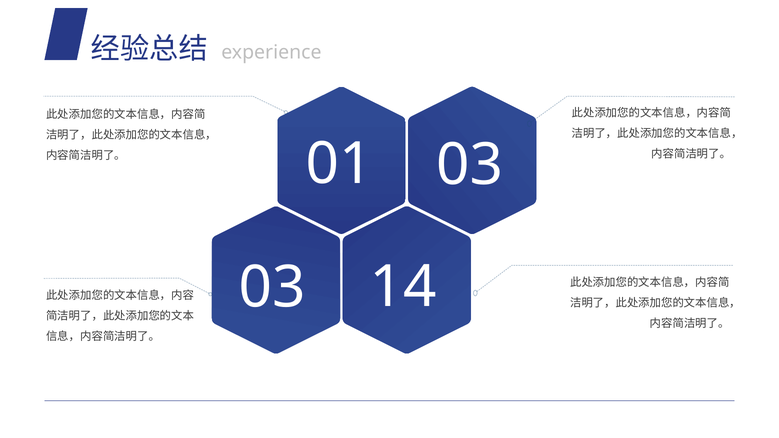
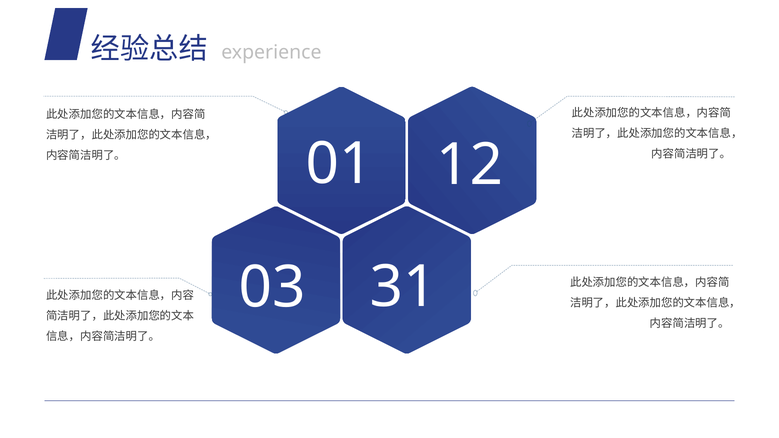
01 03: 03 -> 12 (470, 165)
14: 14 -> 31 (403, 287)
